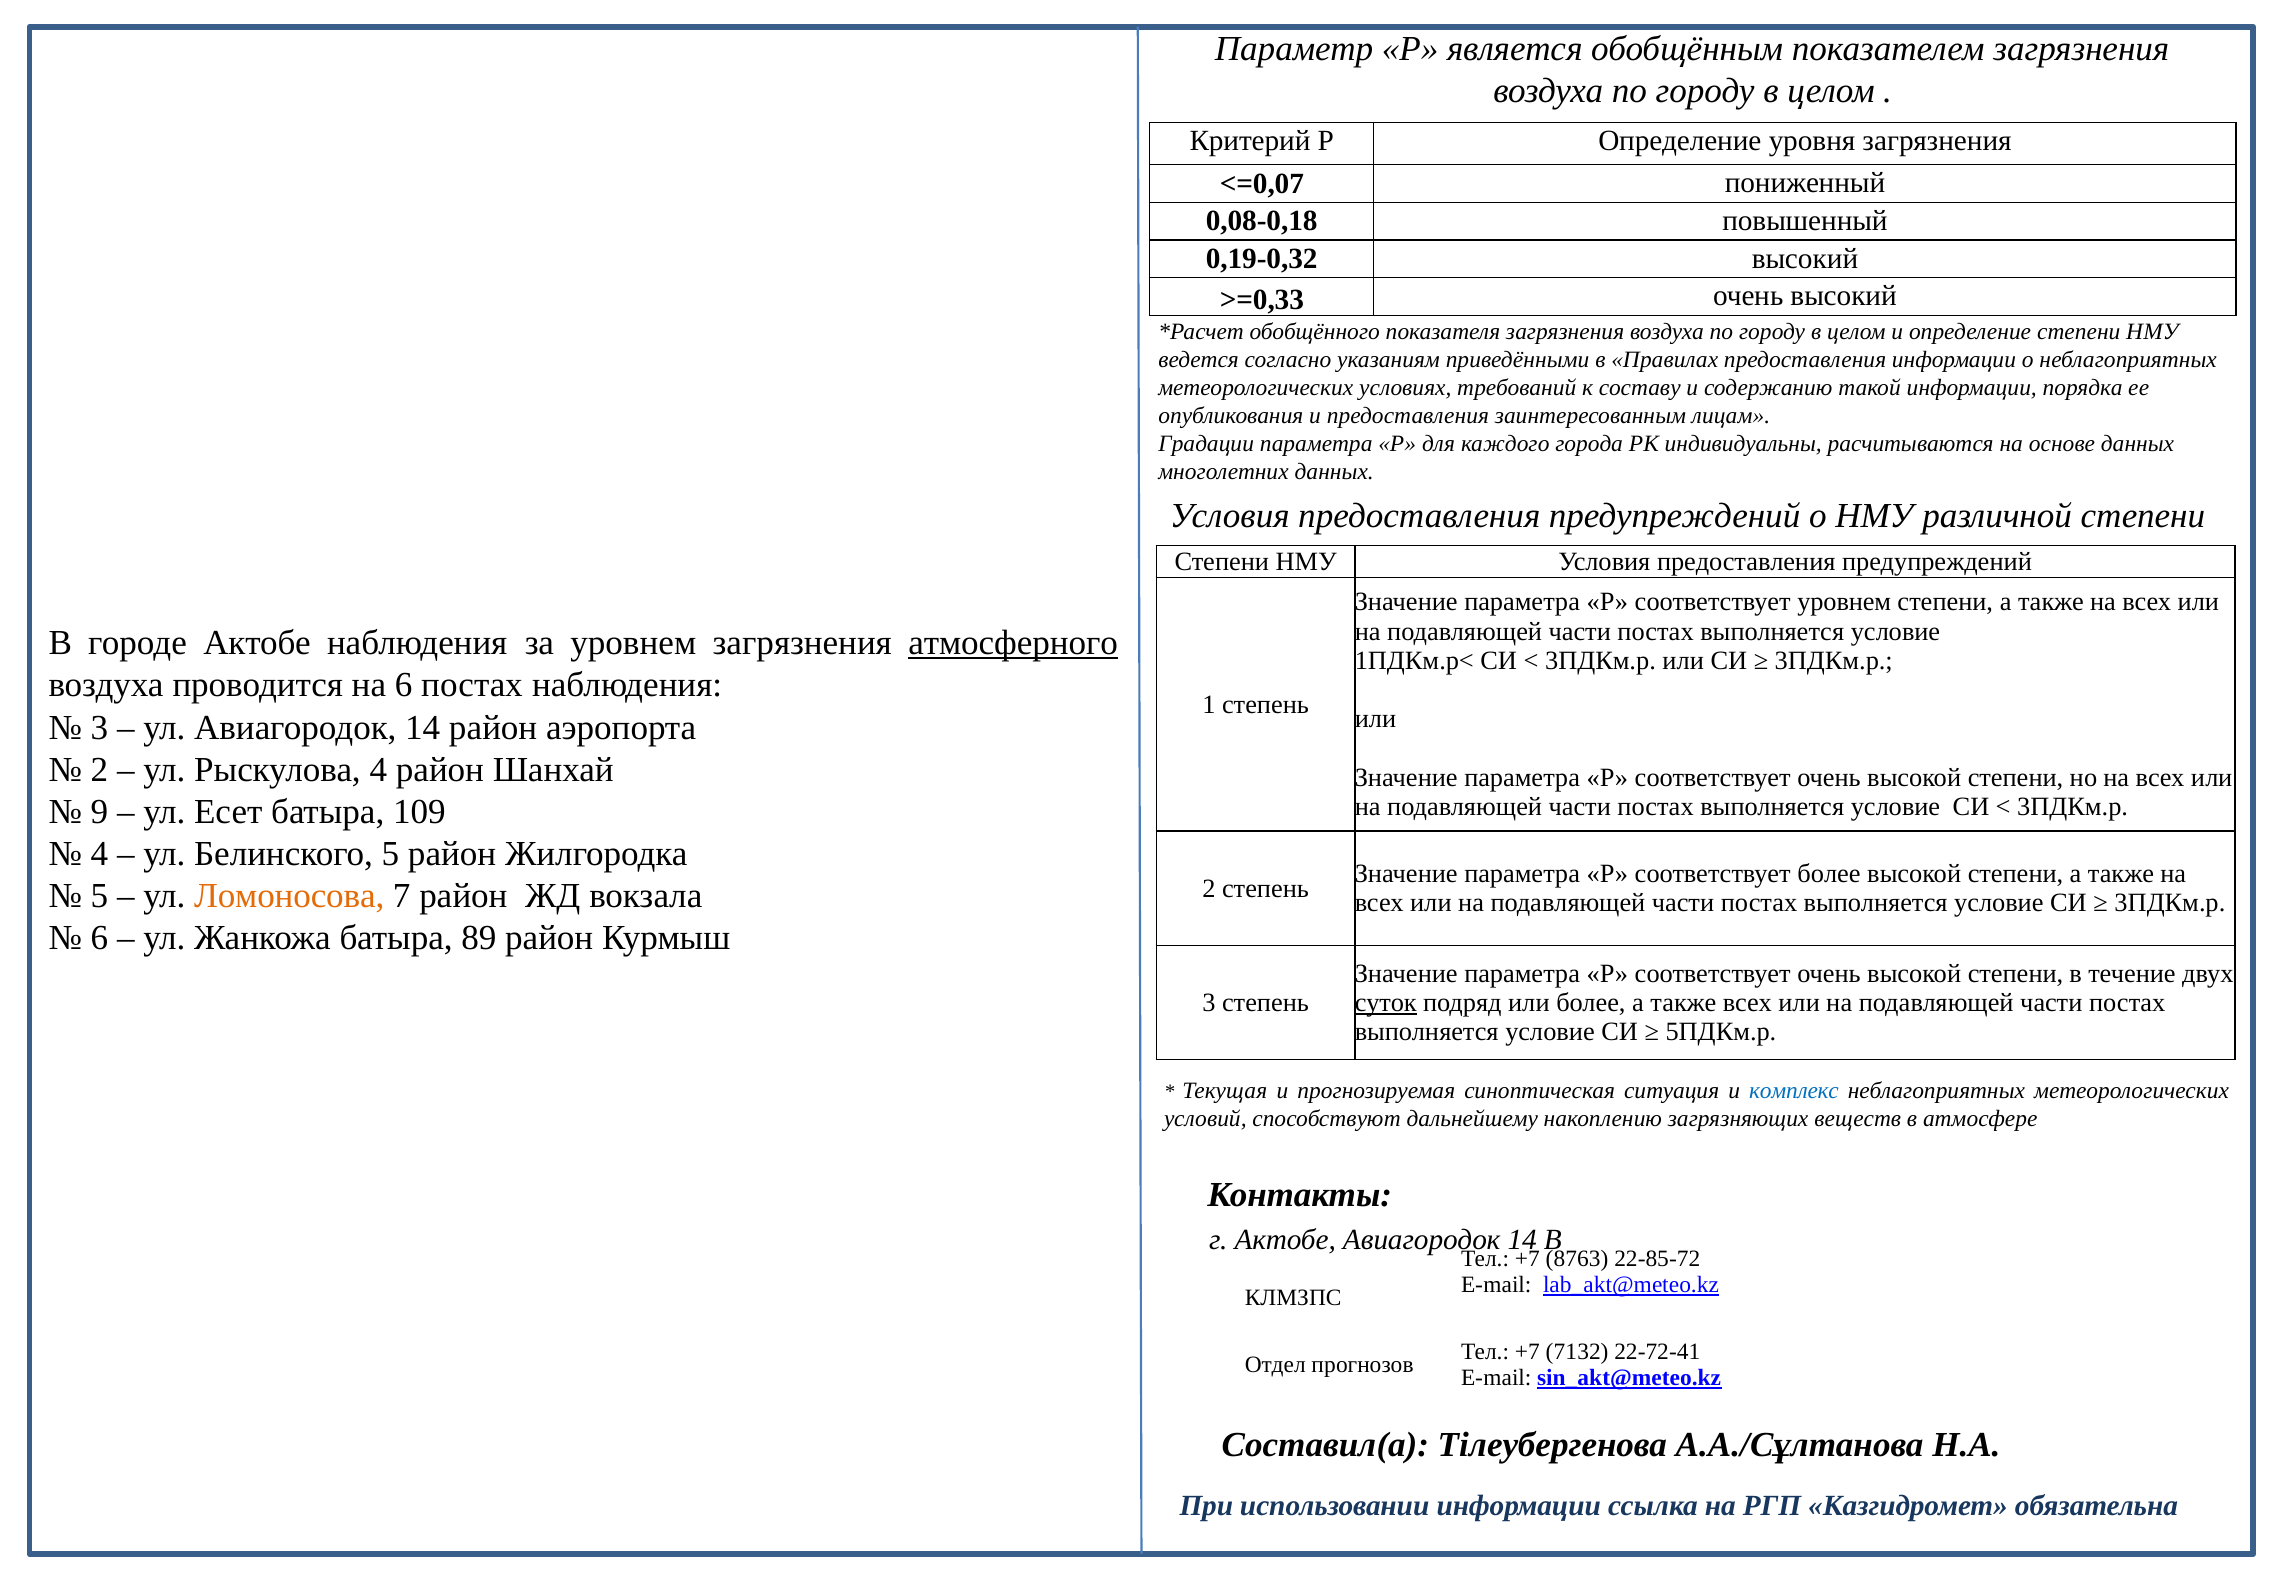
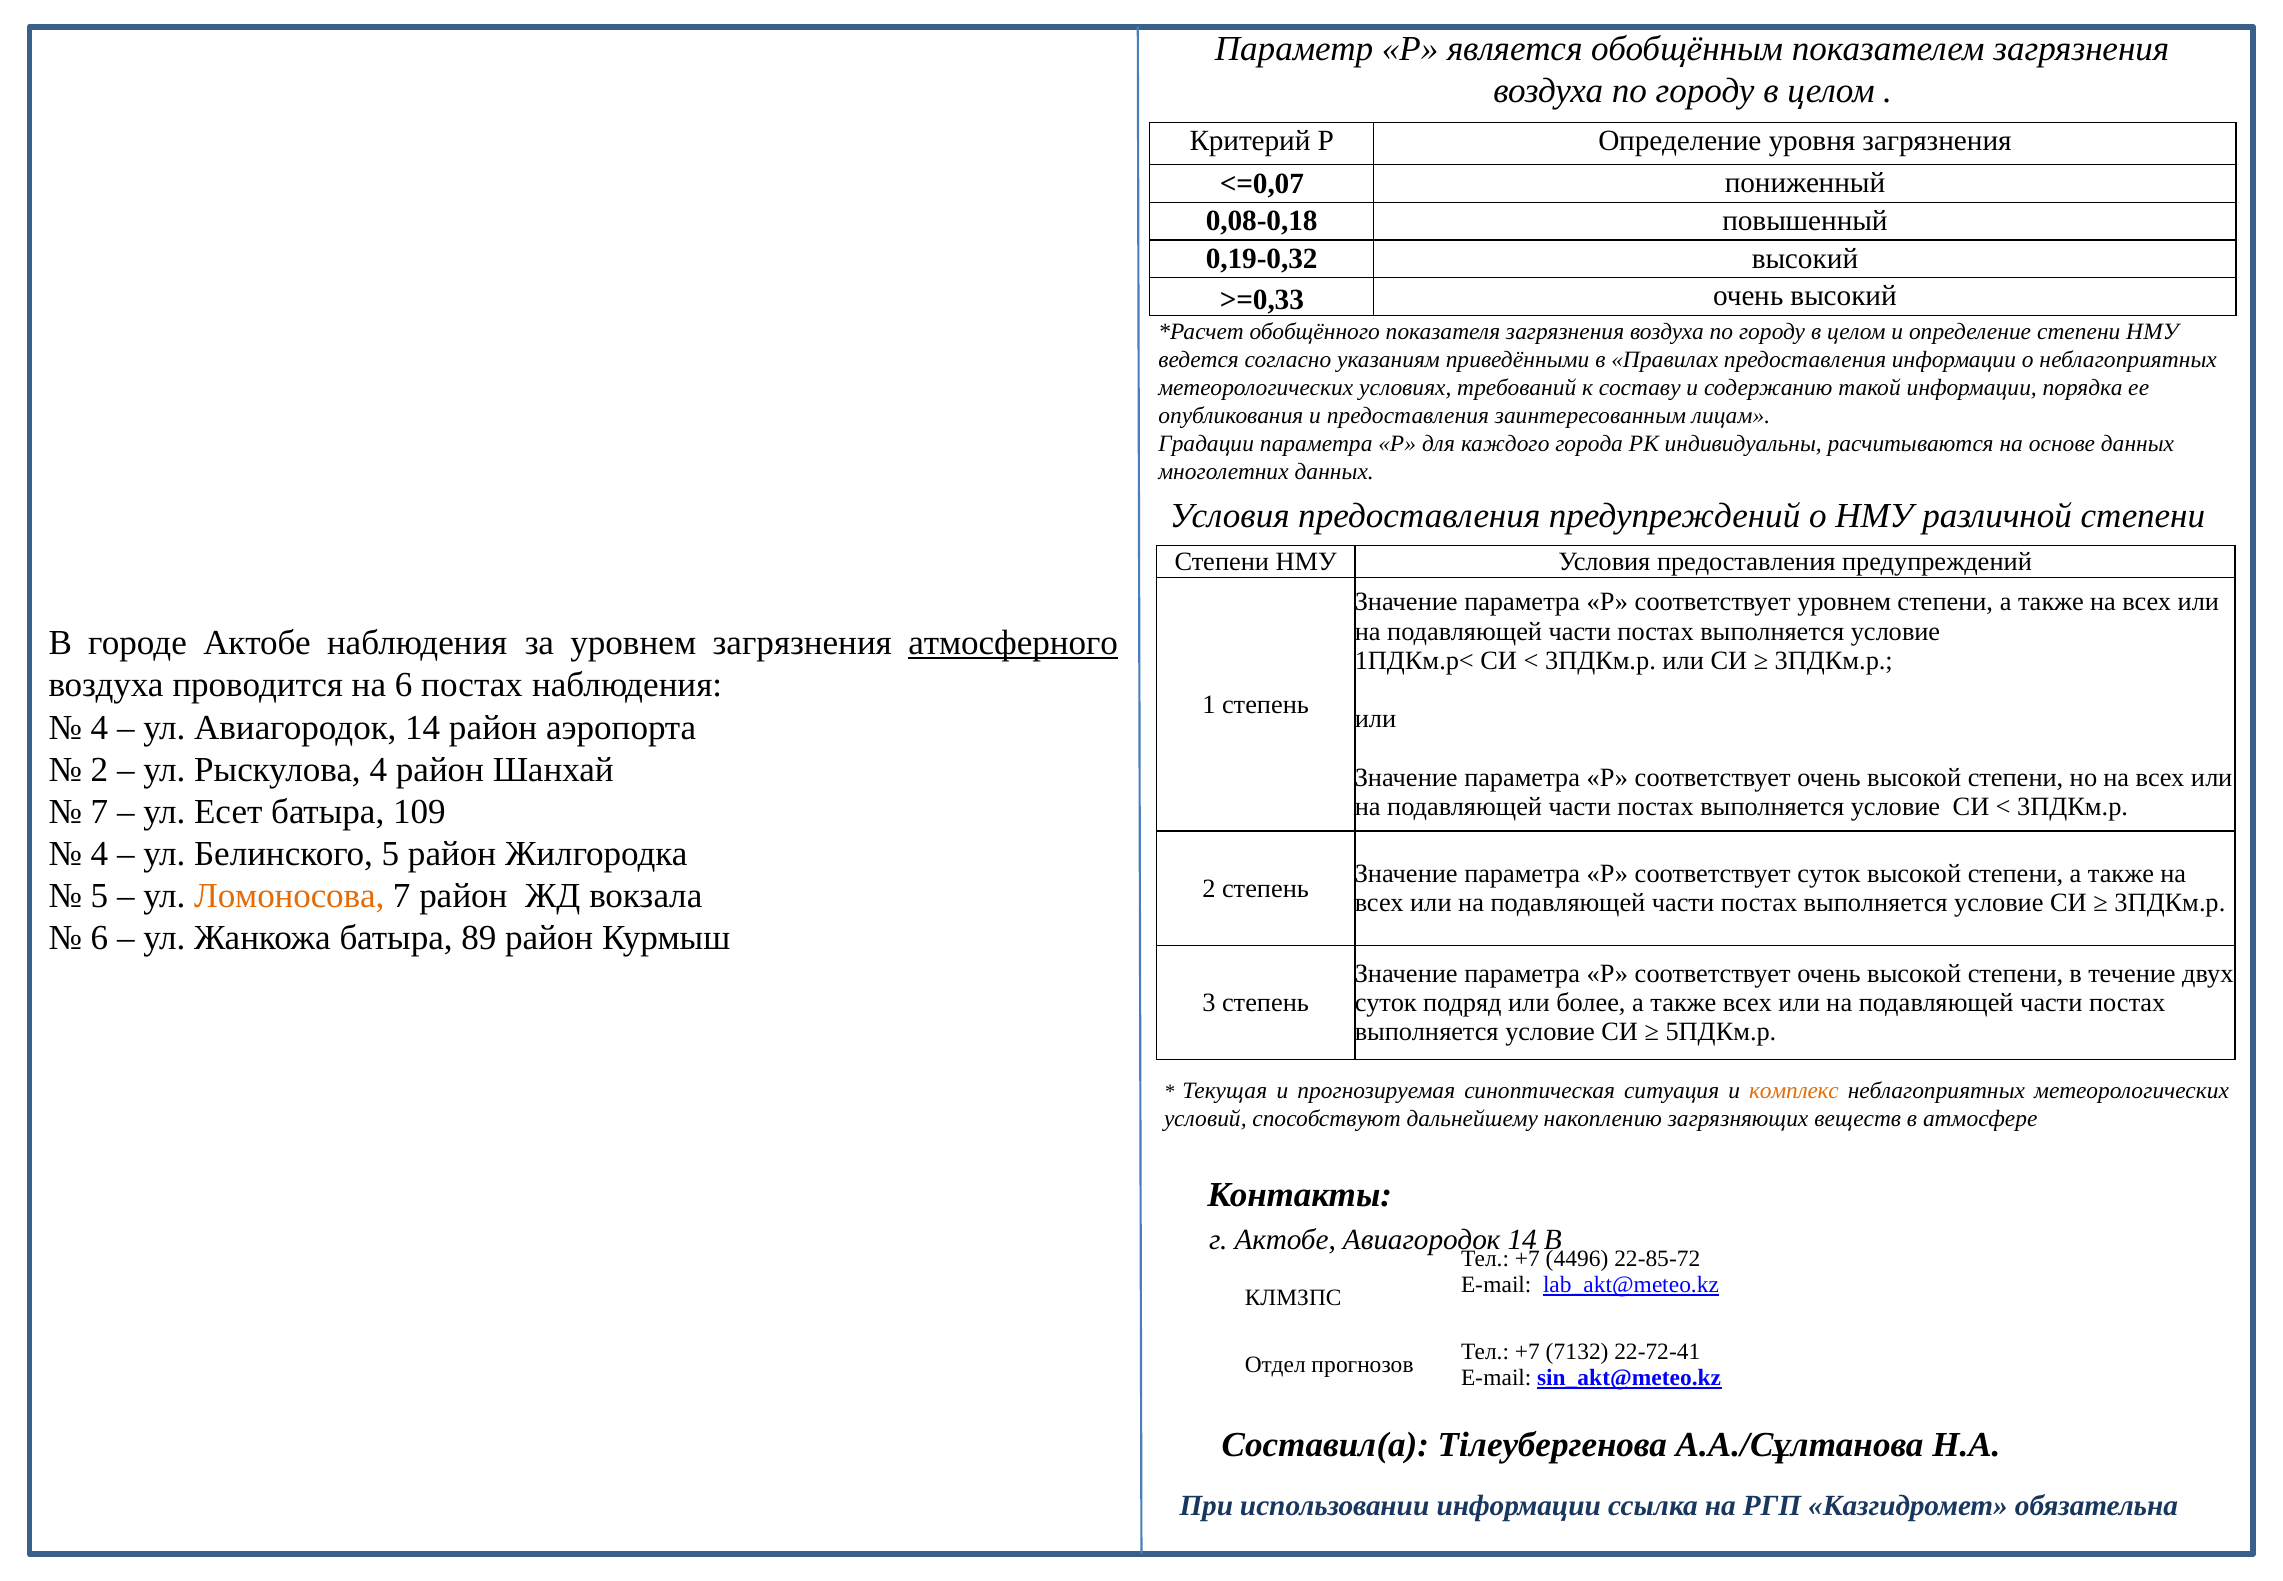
3: 3 -> 4 (99, 727)
9: 9 -> 7 (99, 812)
соответствует более: более -> суток (1829, 873)
суток underline: present -> none (1386, 1002)
комплекс colour: blue -> orange (1794, 1091)
8763: 8763 -> 4496 (1577, 1258)
